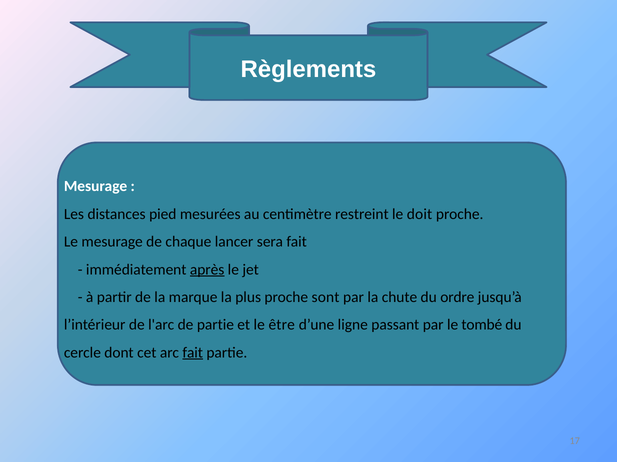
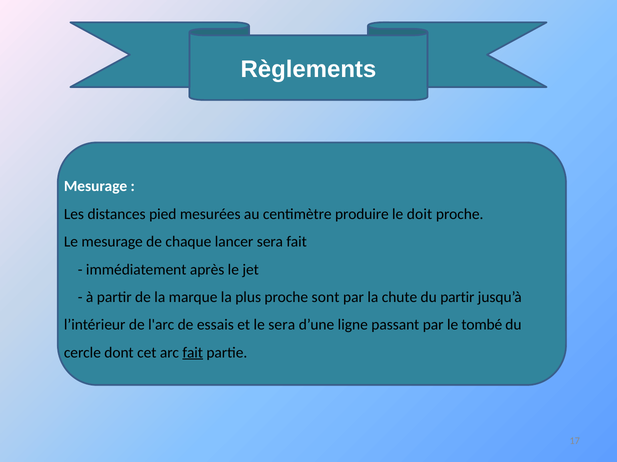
restreint: restreint -> produire (362, 214)
après underline: present -> none (207, 270)
du ordre: ordre -> partir (457, 298)
de partie: partie -> essais (215, 325)
le être: être -> sera (282, 325)
